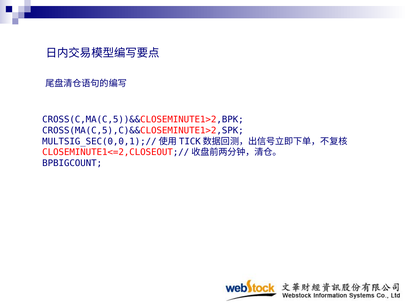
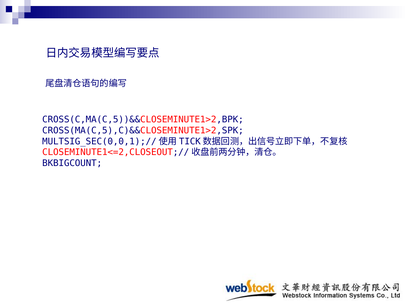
BPBIGCOUNT: BPBIGCOUNT -> BKBIGCOUNT (72, 163)
